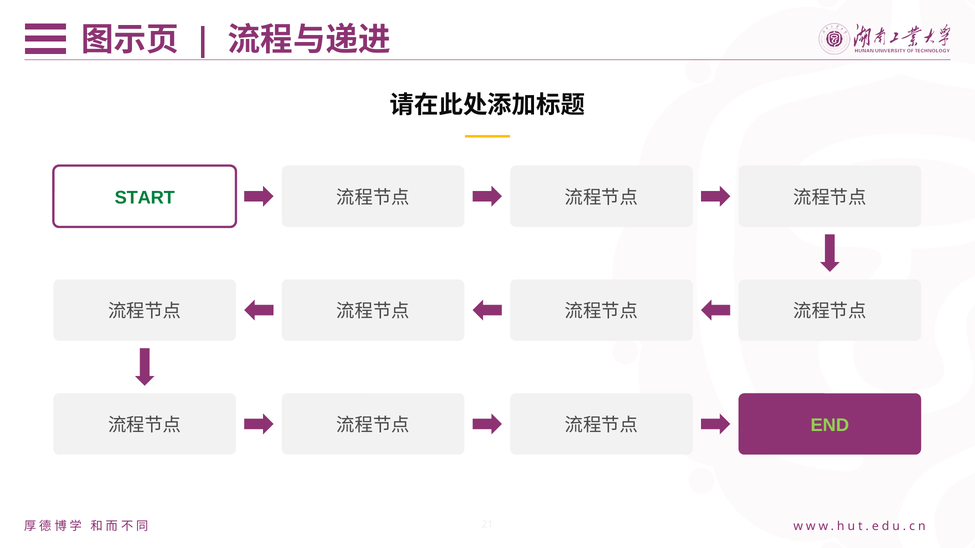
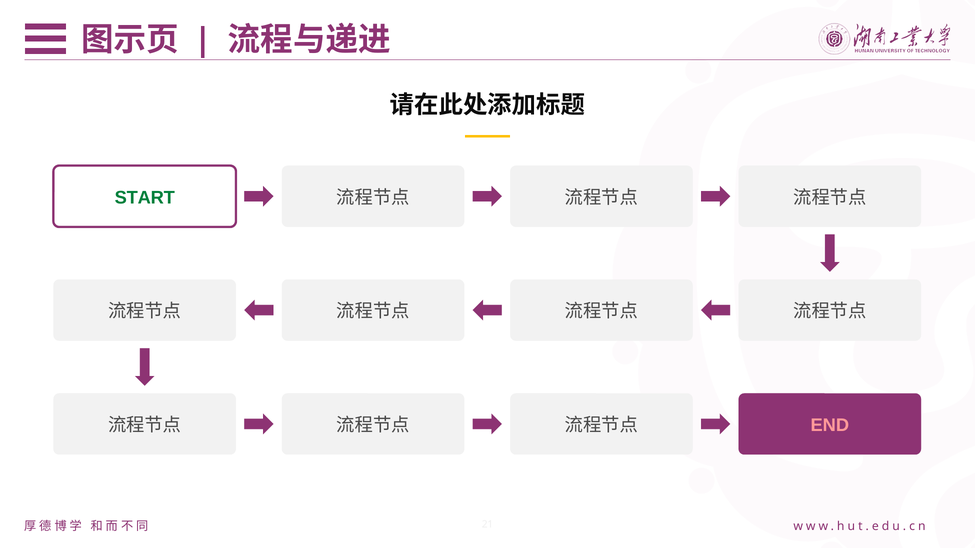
END colour: light green -> pink (830, 426)
